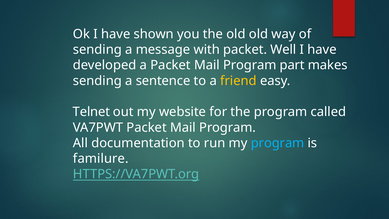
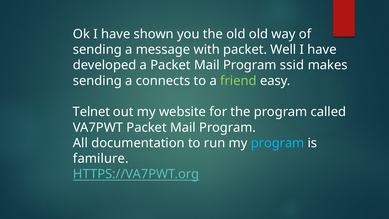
part: part -> ssid (292, 65)
sentence: sentence -> connects (163, 81)
friend colour: yellow -> light green (238, 81)
